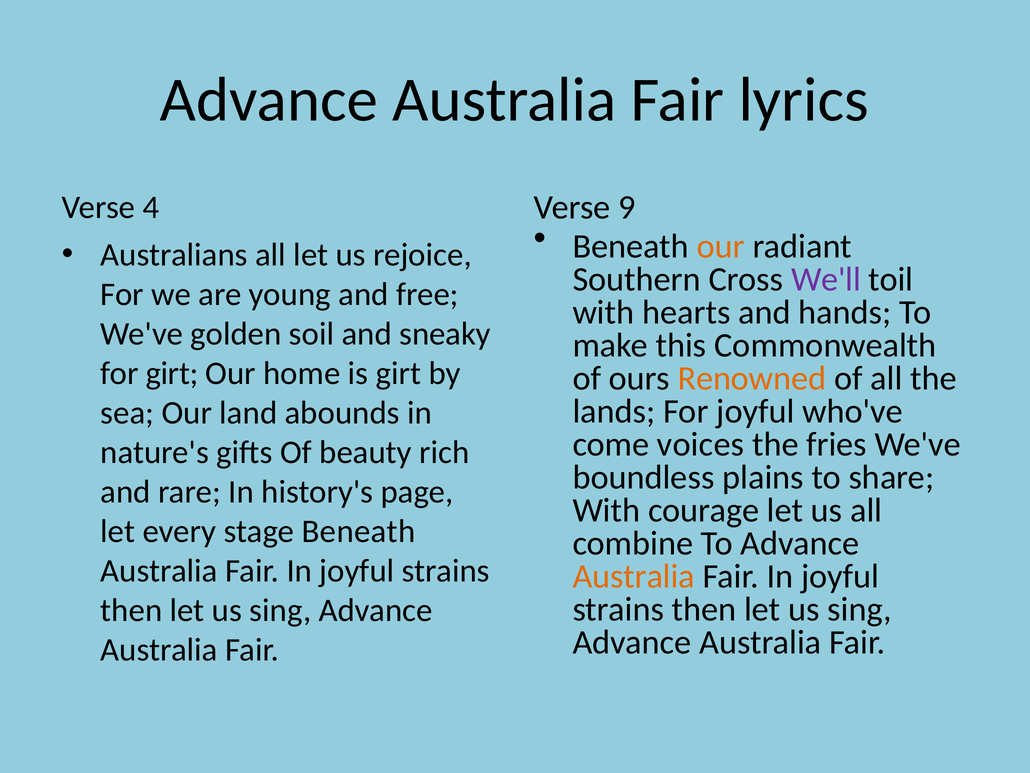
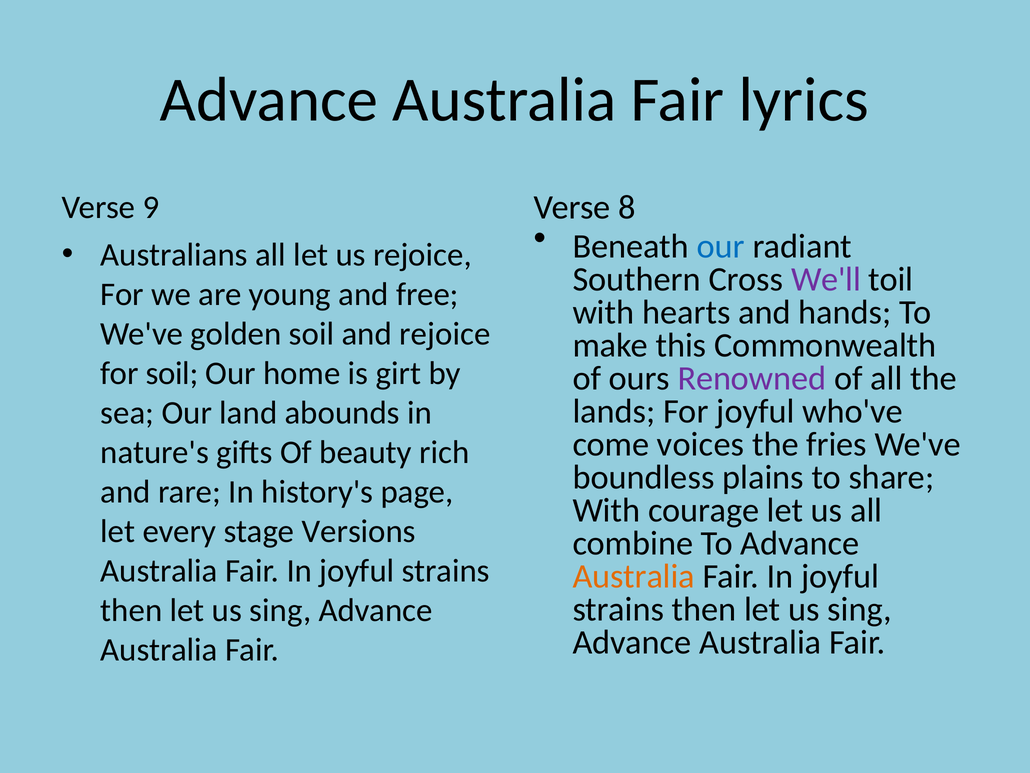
9: 9 -> 8 (627, 207)
4: 4 -> 9 (151, 207)
our colour: orange -> blue (721, 246)
and sneaky: sneaky -> rejoice (445, 334)
for girt: girt -> soil (172, 373)
Renowned colour: orange -> purple (752, 378)
stage Beneath: Beneath -> Versions (359, 531)
